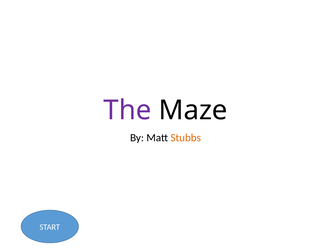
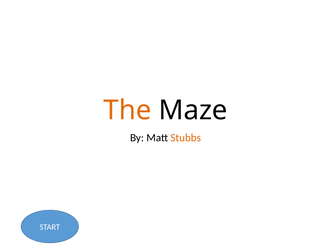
The colour: purple -> orange (127, 110)
